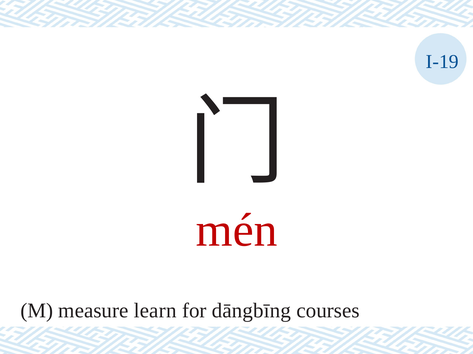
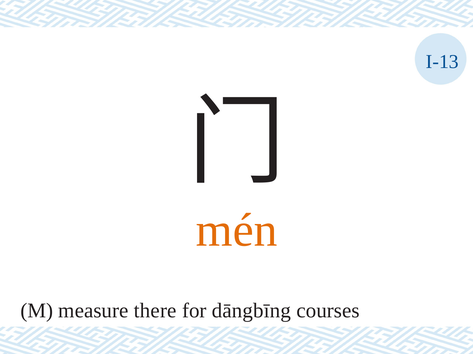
I-19: I-19 -> I-13 (442, 62)
mén colour: red -> orange (237, 231)
learn: learn -> there (155, 311)
